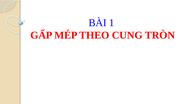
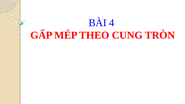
1: 1 -> 4 (112, 23)
